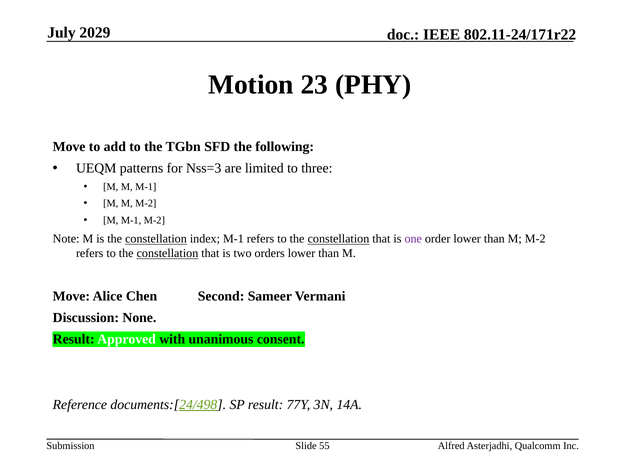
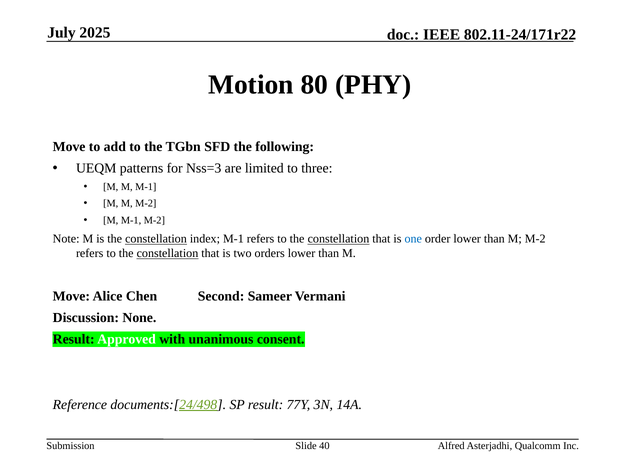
2029: 2029 -> 2025 (95, 33)
23: 23 -> 80 (314, 85)
one colour: purple -> blue (413, 239)
55: 55 -> 40 (324, 446)
